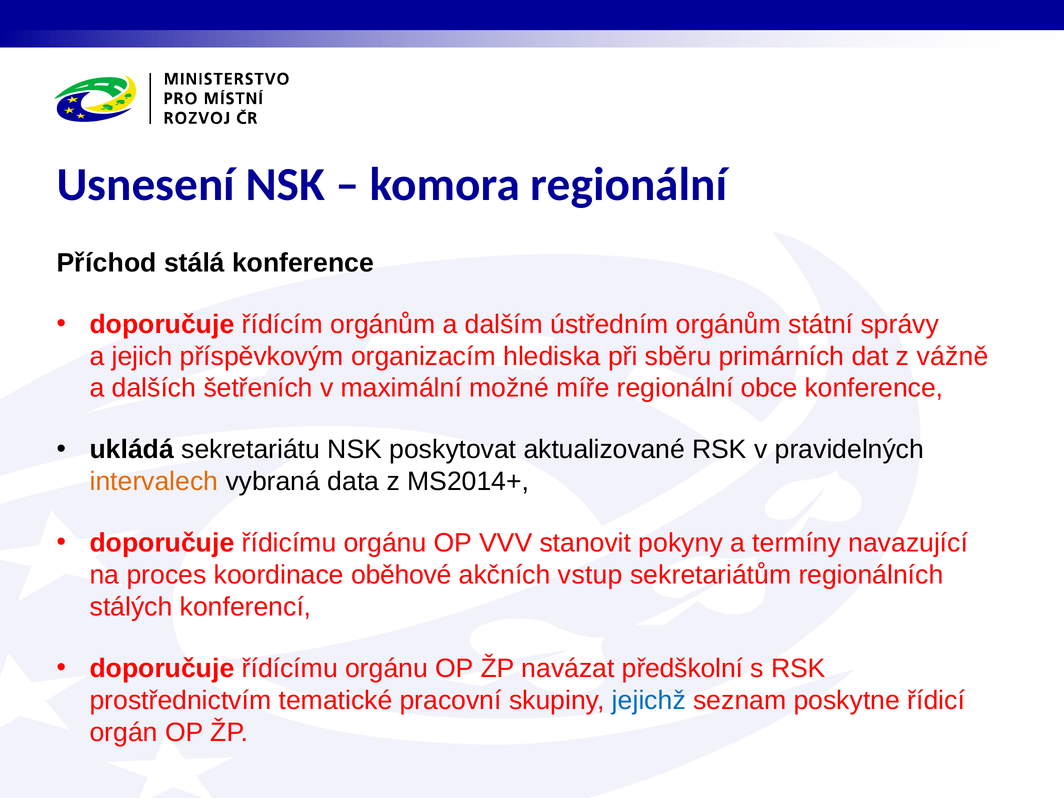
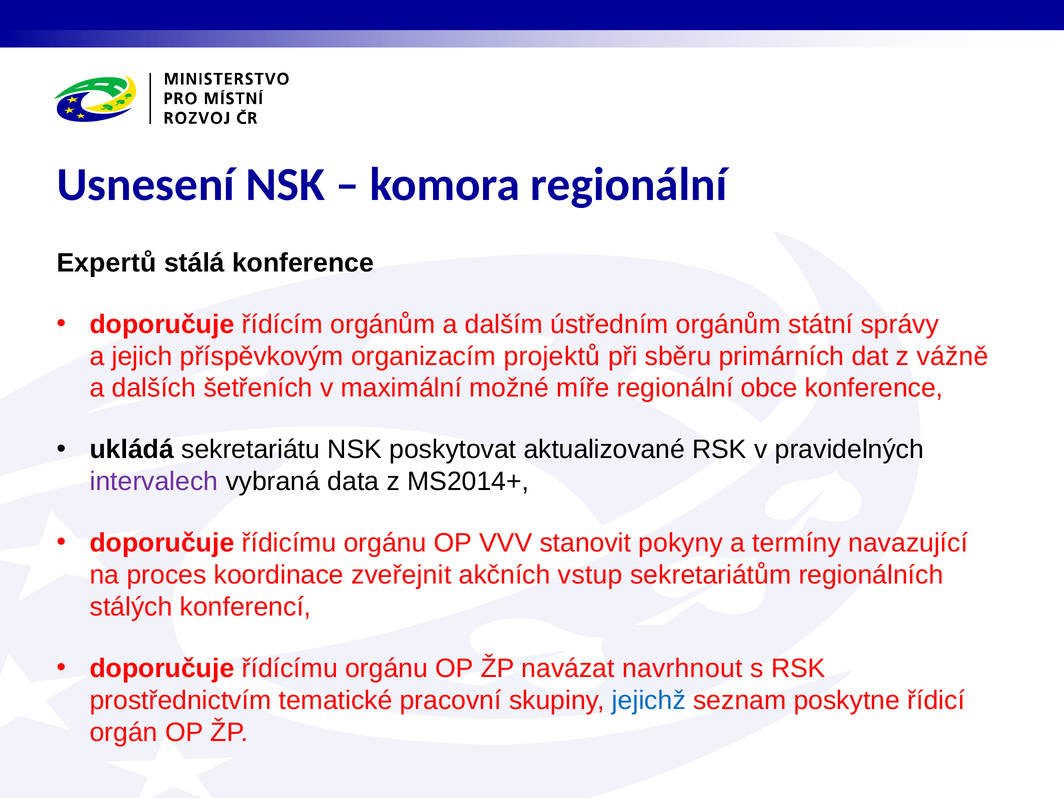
Příchod: Příchod -> Expertů (107, 263)
hlediska: hlediska -> projektů (552, 356)
intervalech colour: orange -> purple (154, 482)
oběhové: oběhové -> zveřejnit (401, 575)
předškolní: předškolní -> navrhnout (682, 668)
